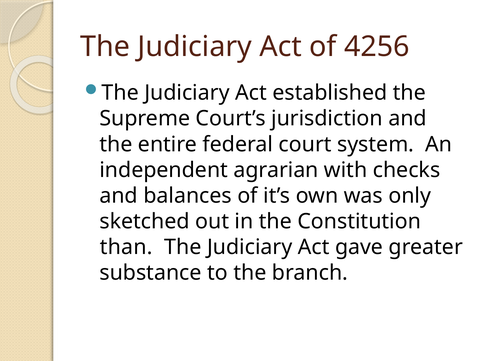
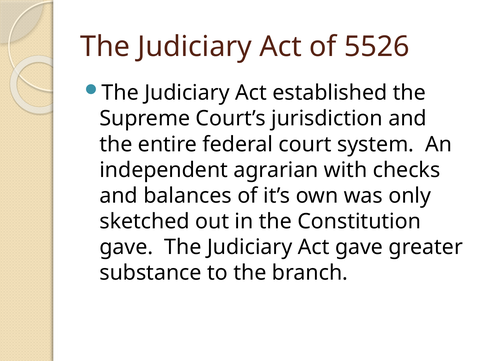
4256: 4256 -> 5526 (377, 47)
than: than -> gave (126, 247)
